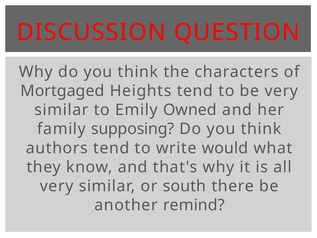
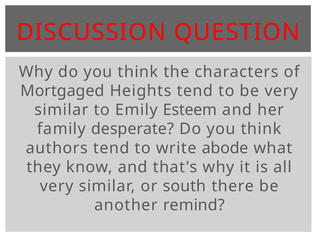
Owned: Owned -> Esteem (190, 110)
supposing: supposing -> desperate (133, 129)
would: would -> abode (225, 148)
